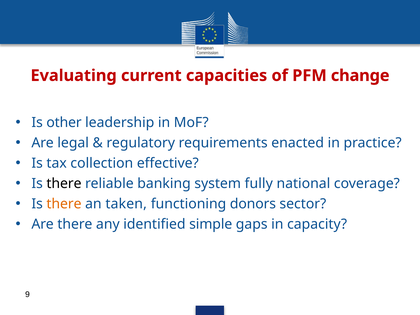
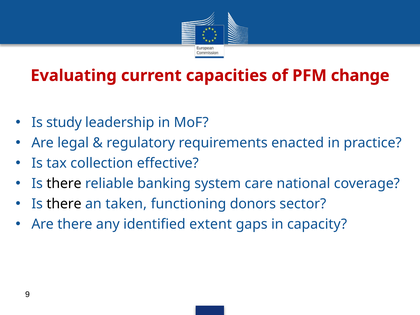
other: other -> study (64, 123)
fully: fully -> care (259, 184)
there colour: orange -> black (64, 204)
simple: simple -> extent (211, 224)
